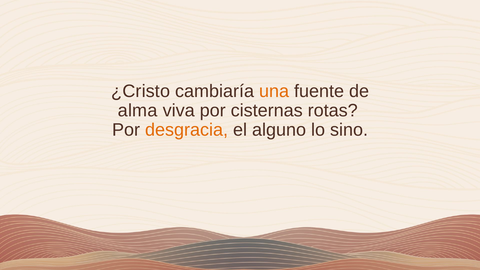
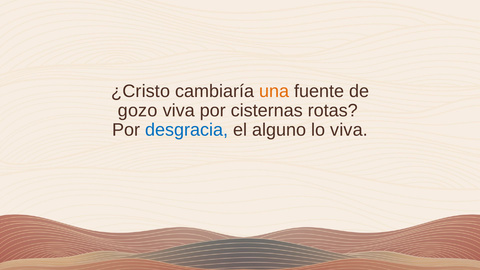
alma: alma -> gozo (138, 111)
desgracia colour: orange -> blue (187, 130)
lo sino: sino -> viva (349, 130)
